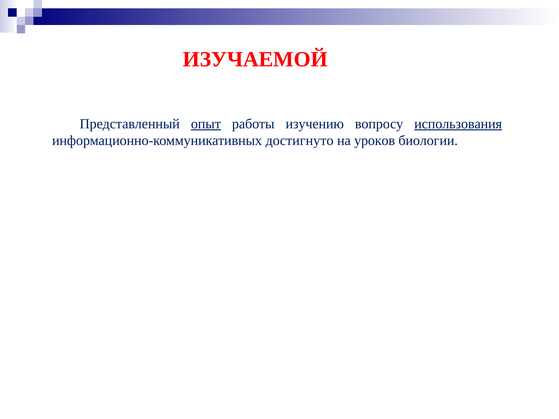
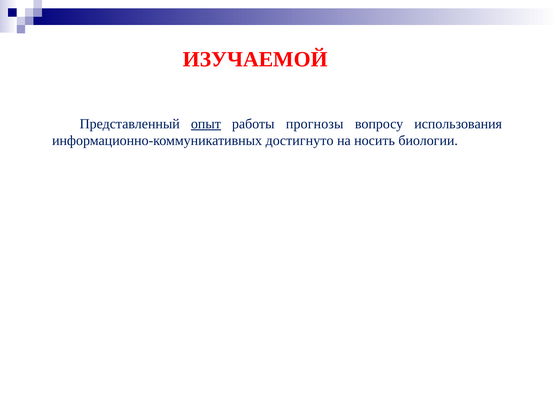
изучению: изучению -> прогнозы (315, 124)
использования underline: present -> none (458, 124)
уроков: уроков -> носить (375, 141)
